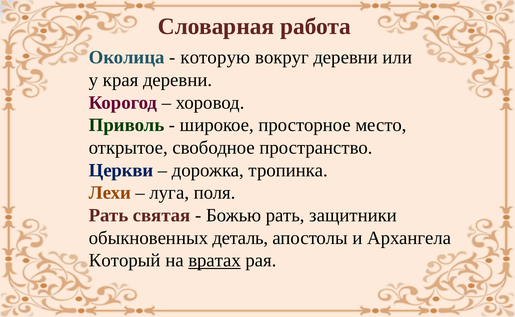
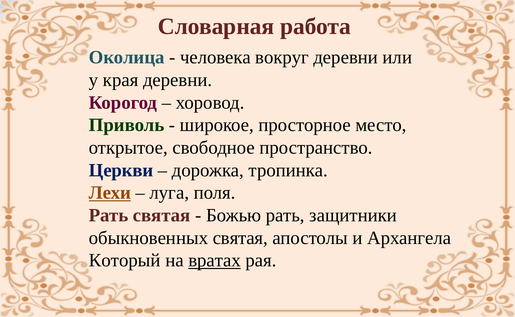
которую: которую -> человека (215, 57)
Лехи underline: none -> present (110, 192)
обыкновенных деталь: деталь -> святая (240, 237)
